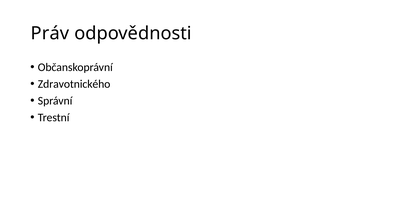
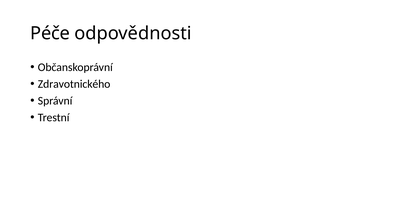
Práv: Práv -> Péče (50, 33)
